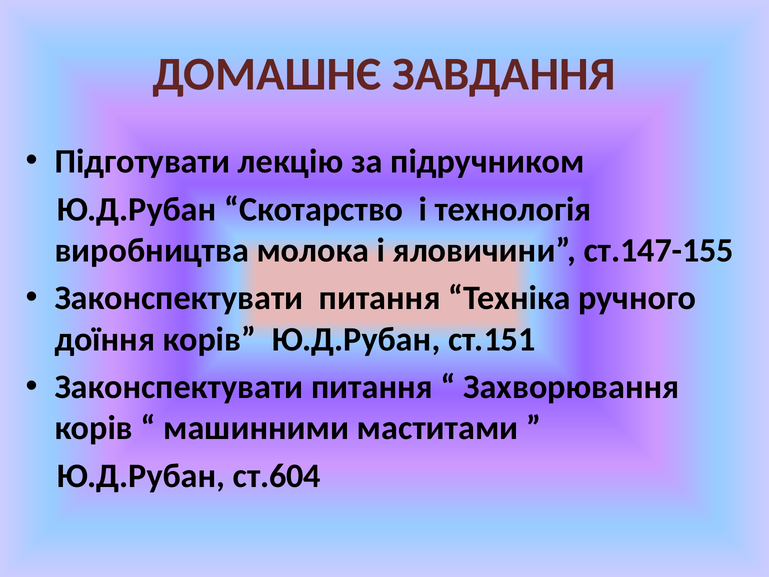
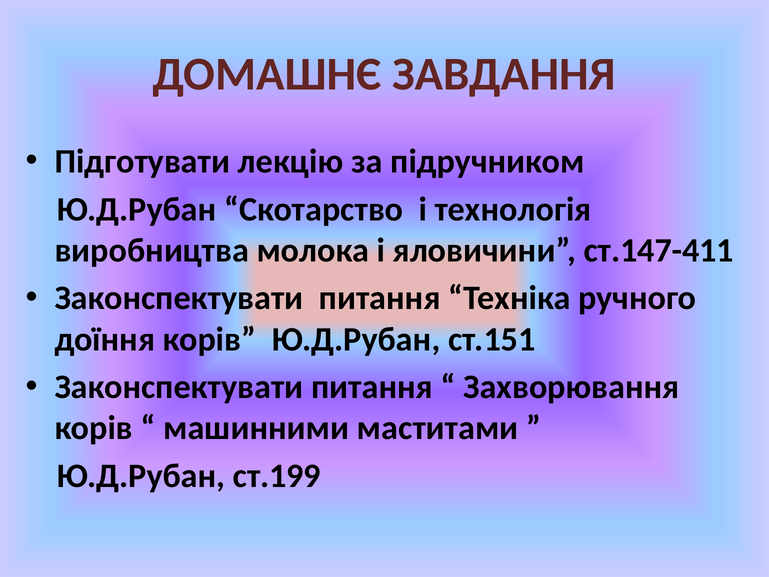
ст.147-155: ст.147-155 -> ст.147-411 (659, 250)
ст.604: ст.604 -> ст.199 (277, 476)
